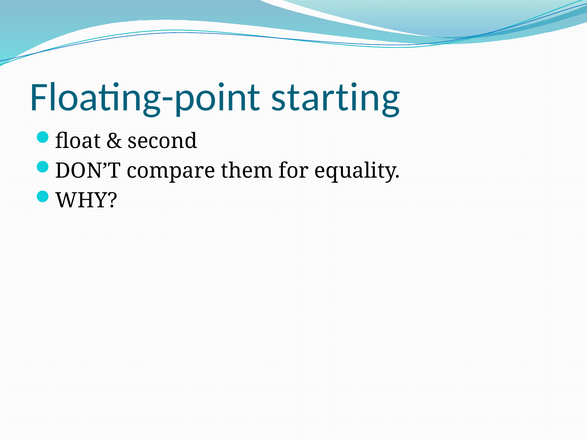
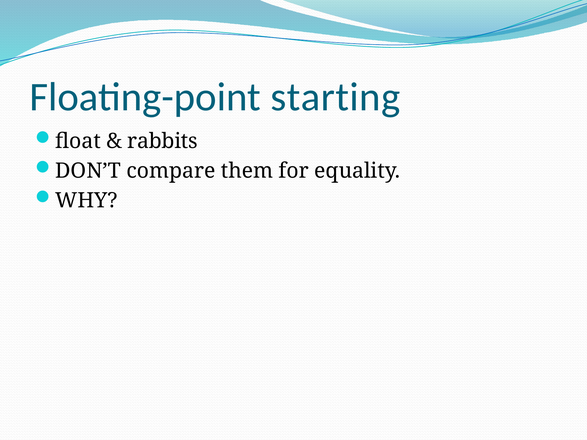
second: second -> rabbits (163, 141)
